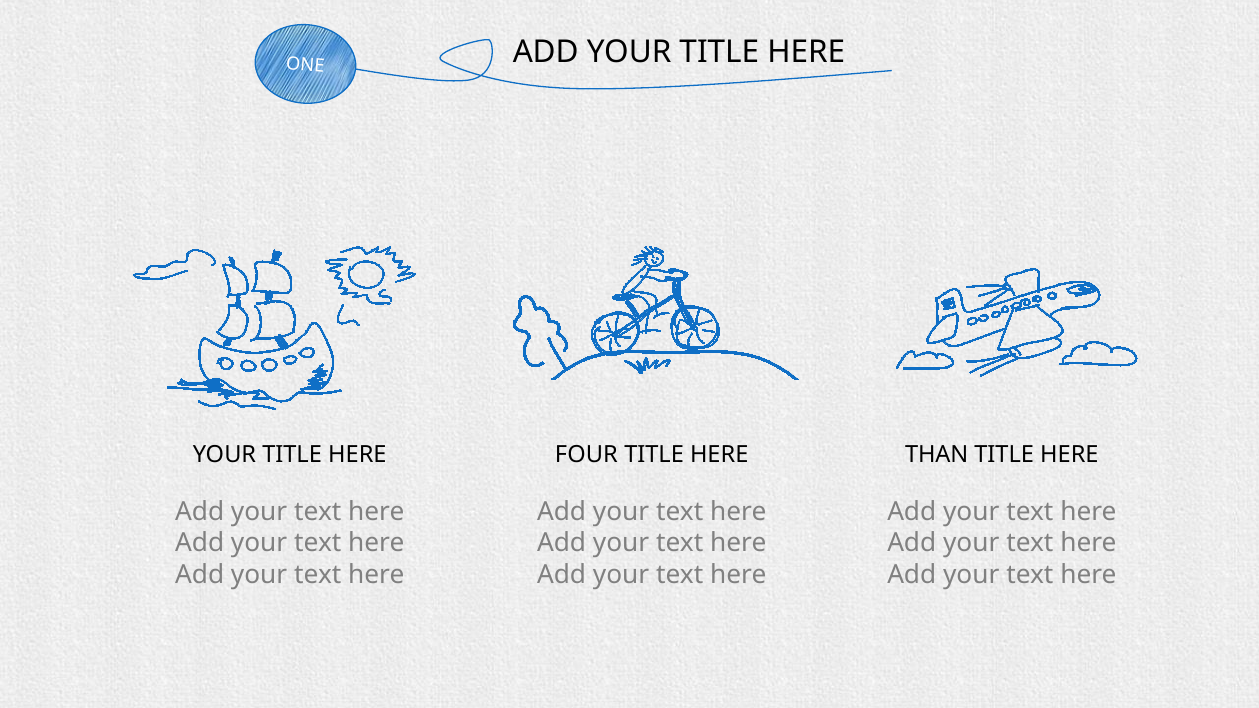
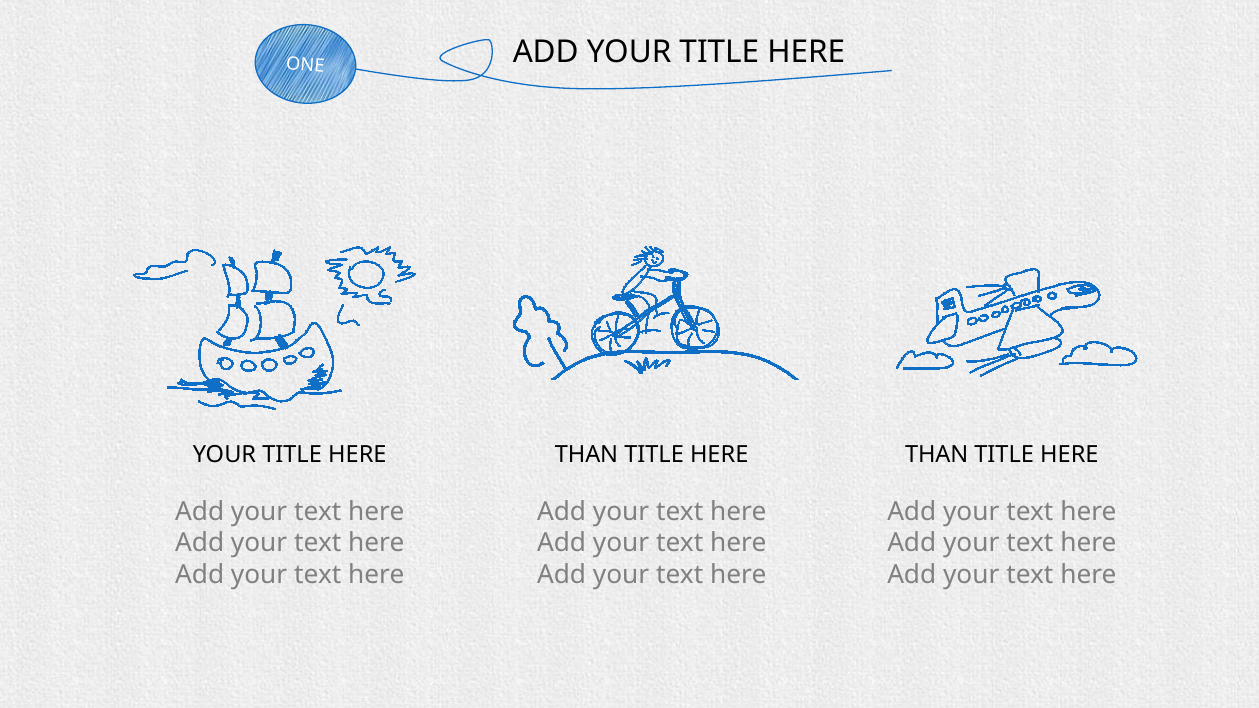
FOUR: FOUR -> THAN (587, 455)
